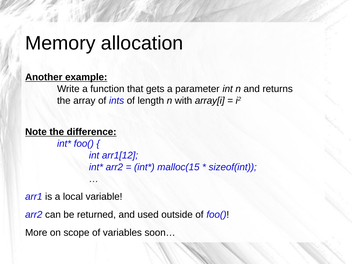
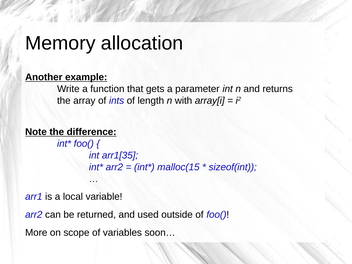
arr1[12: arr1[12 -> arr1[35 (120, 155)
